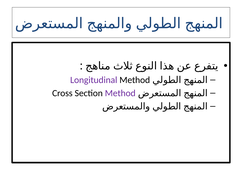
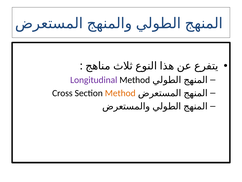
Method colour: purple -> orange (120, 93)
